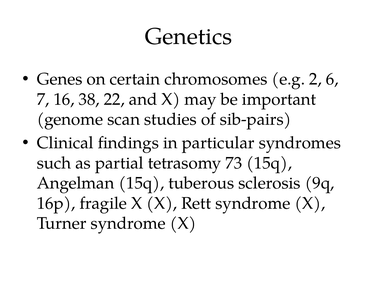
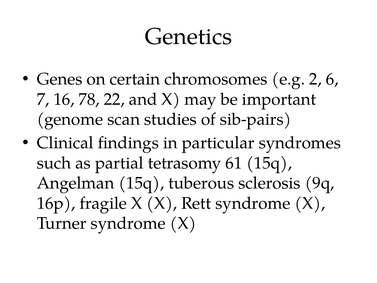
38: 38 -> 78 (89, 99)
73: 73 -> 61 (234, 163)
